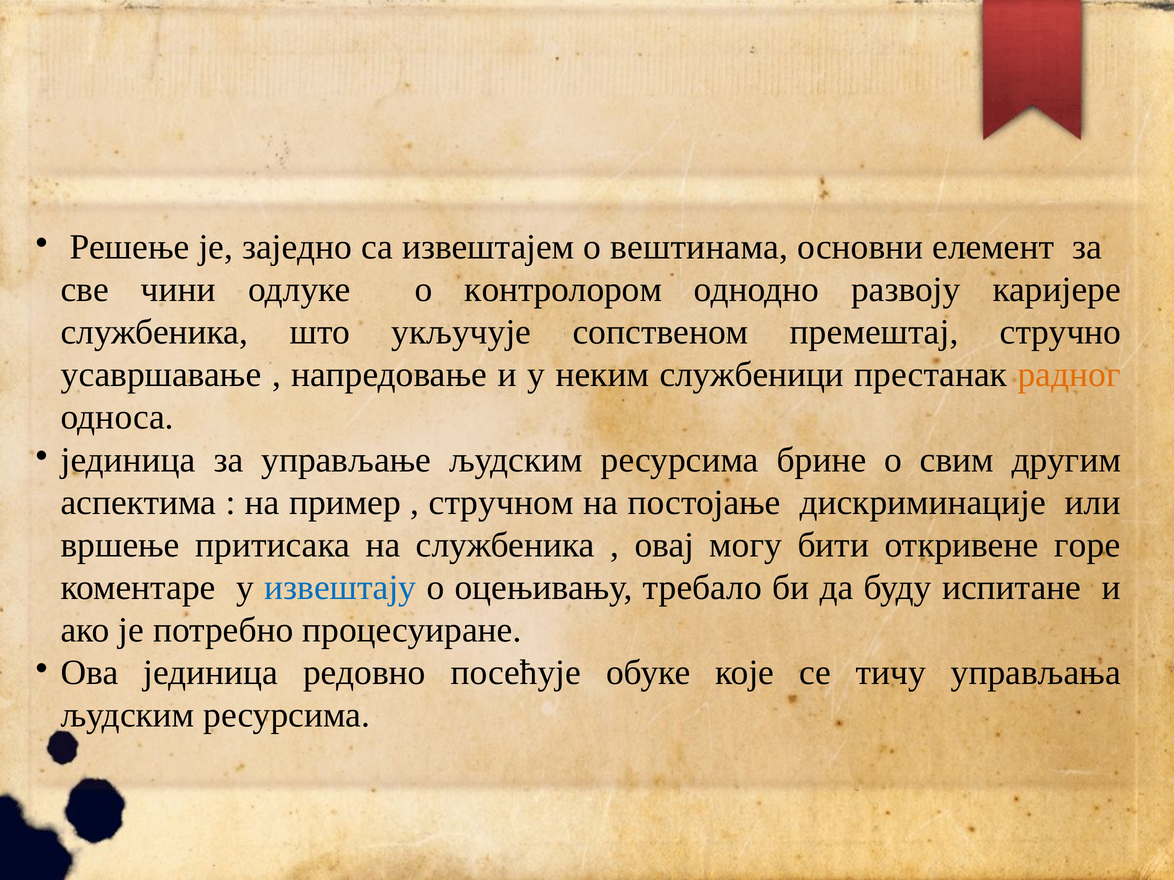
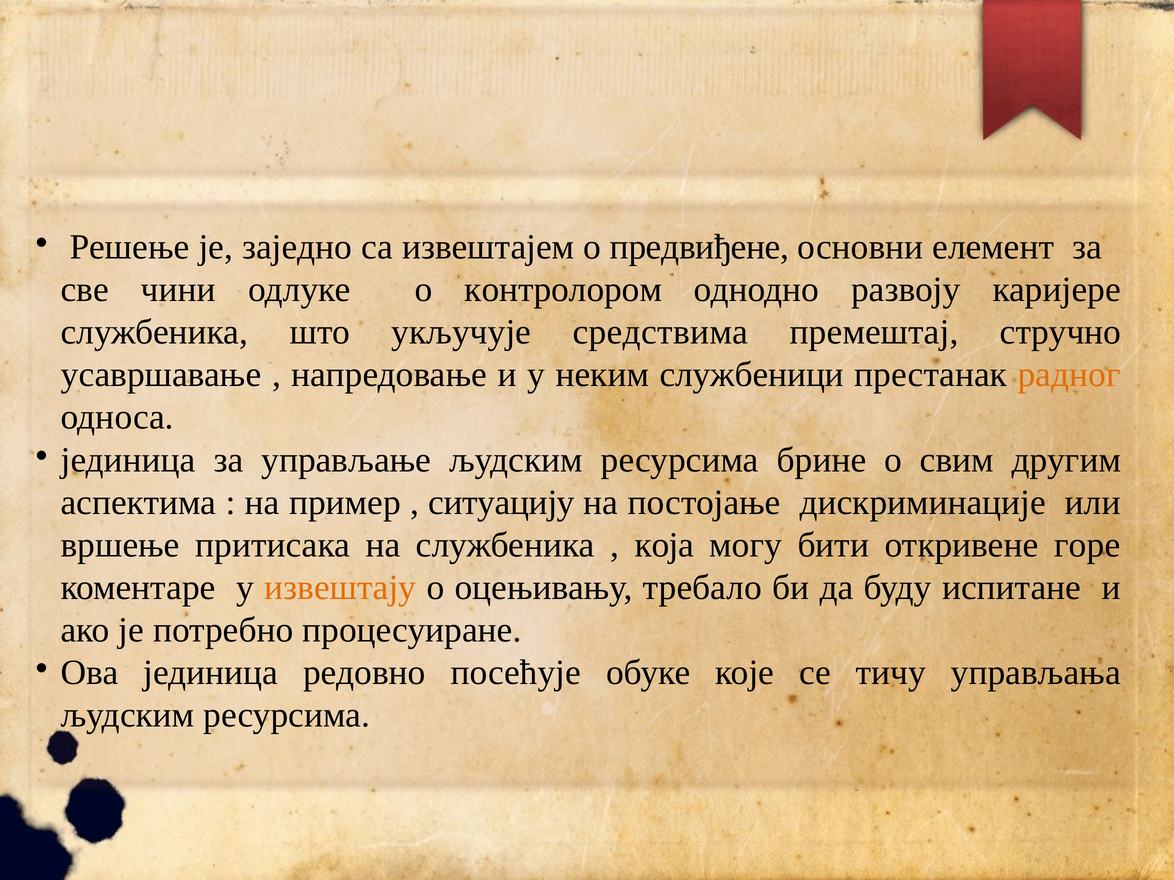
вештинама: вештинама -> предвиђене (700, 247)
сопственом: сопственом -> средствима (660, 332)
стручном: стручном -> ситуацију (502, 503)
овај: овај -> која (664, 545)
извештају colour: blue -> orange (340, 588)
